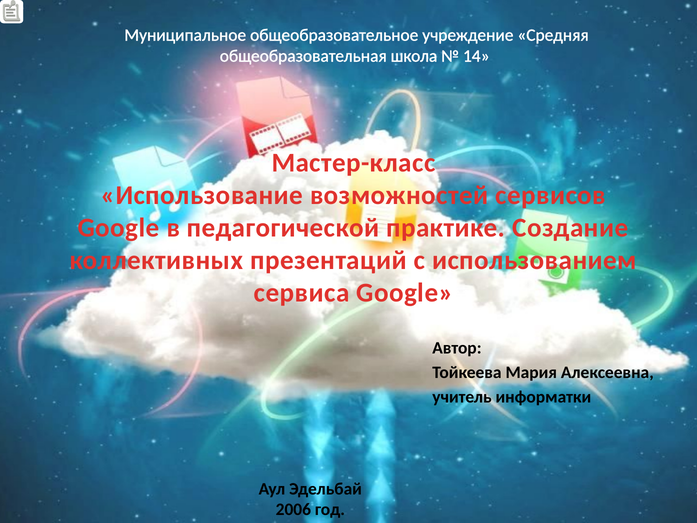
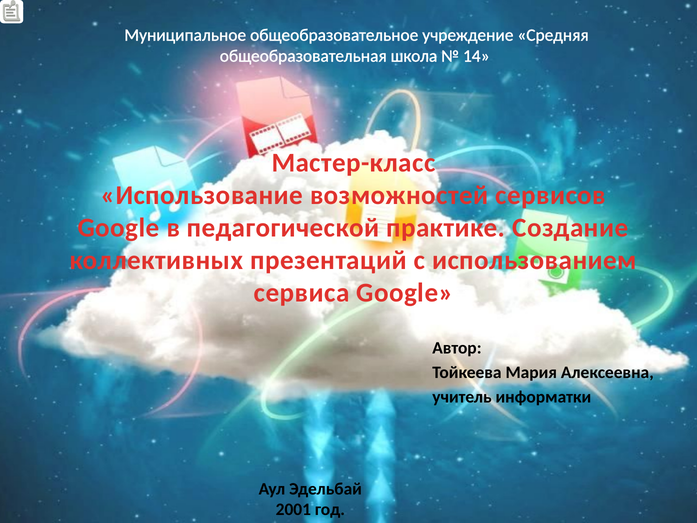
2006: 2006 -> 2001 (293, 509)
